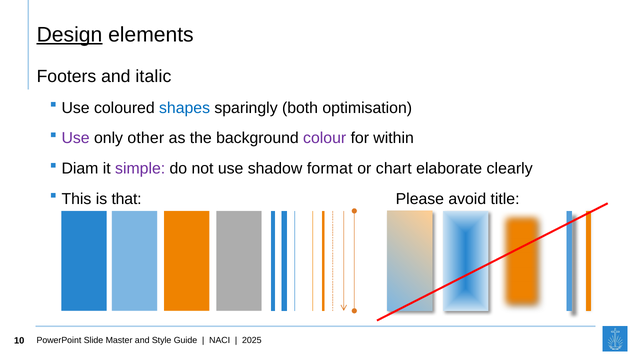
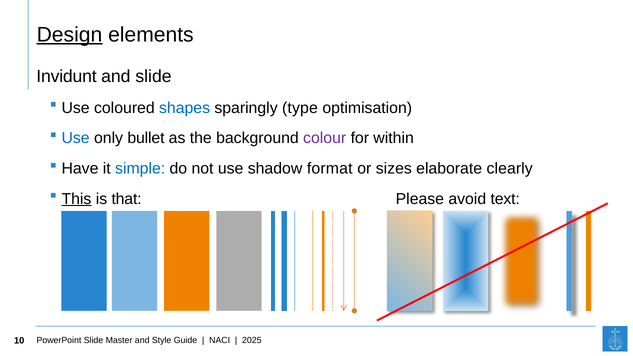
Footers: Footers -> Invidunt (67, 77)
and italic: italic -> slide (153, 77)
both: both -> type (300, 108)
Use colour: purple -> blue (76, 138)
other: other -> bullet (146, 138)
Diam: Diam -> Have (80, 169)
simple colour: purple -> blue (140, 169)
chart: chart -> sizes (394, 169)
This underline: none -> present (76, 199)
title: title -> text (505, 199)
